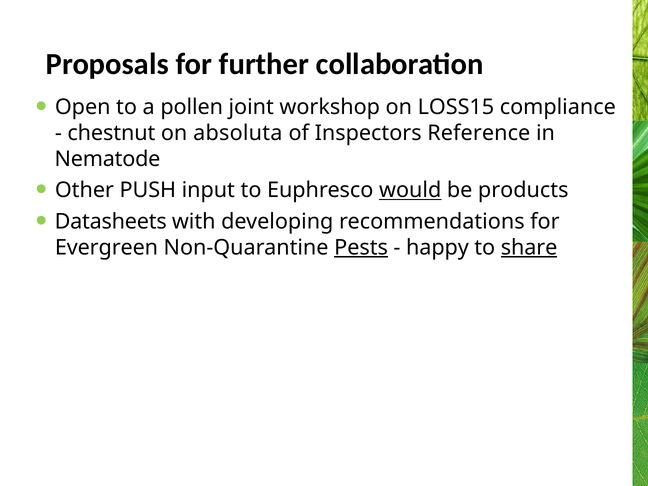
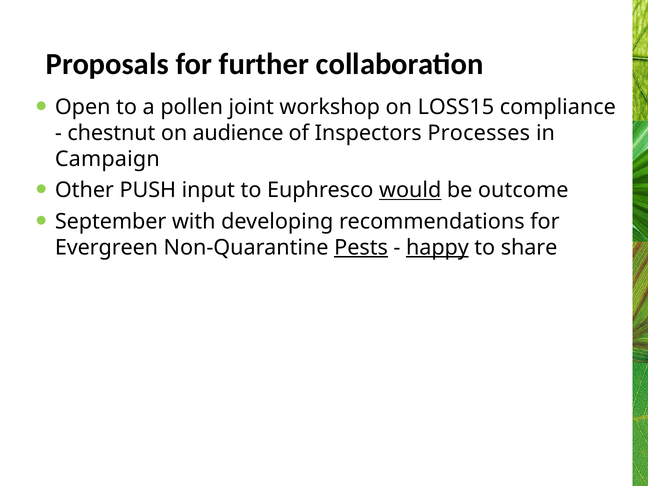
absoluta: absoluta -> audience (238, 133)
Reference: Reference -> Processes (479, 133)
Nematode: Nematode -> Campaign (107, 159)
products: products -> outcome (523, 190)
Datasheets: Datasheets -> September (111, 222)
happy underline: none -> present (437, 247)
share underline: present -> none (529, 247)
